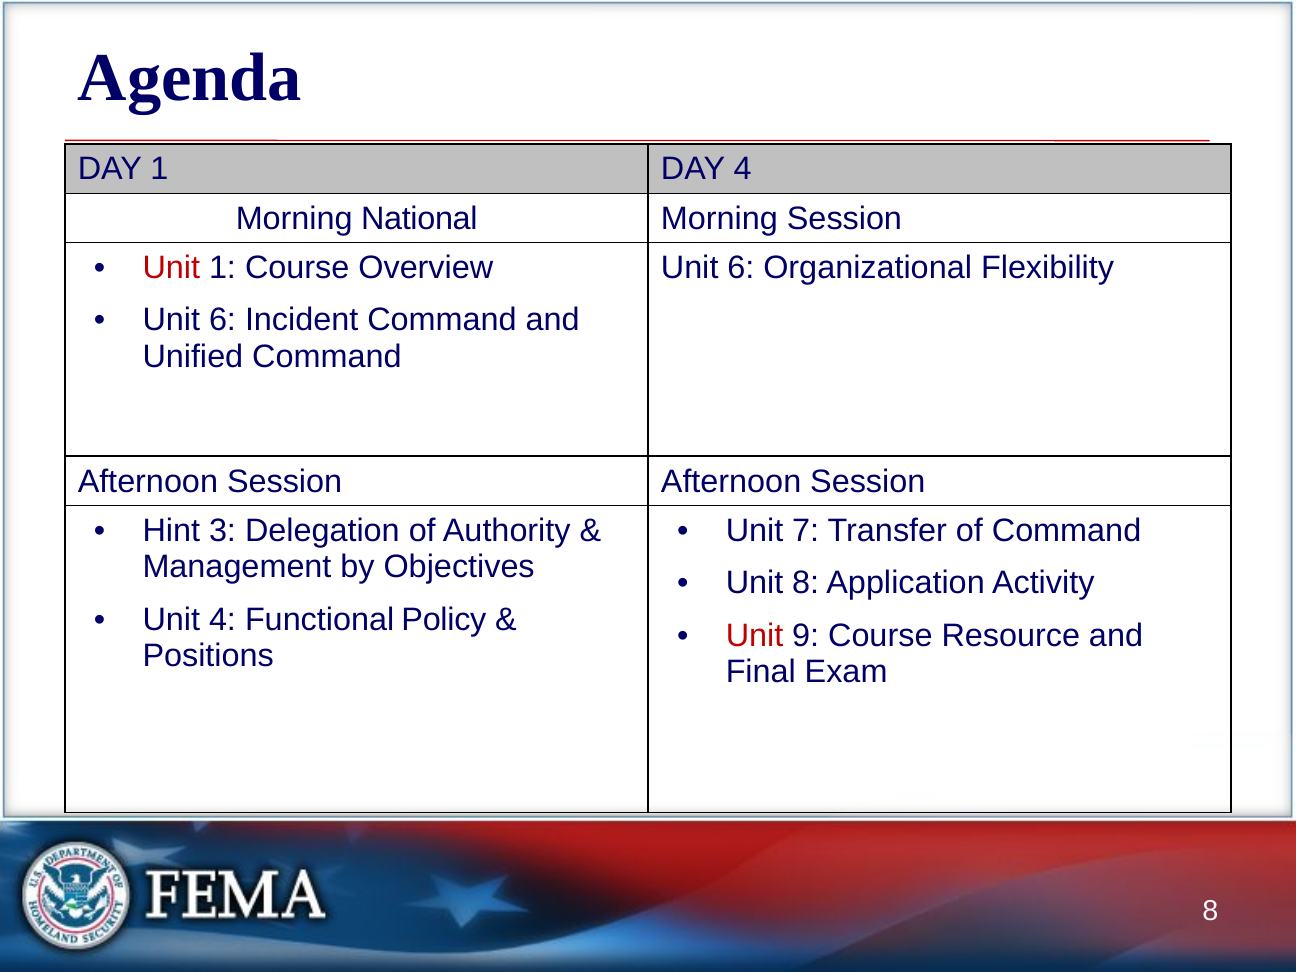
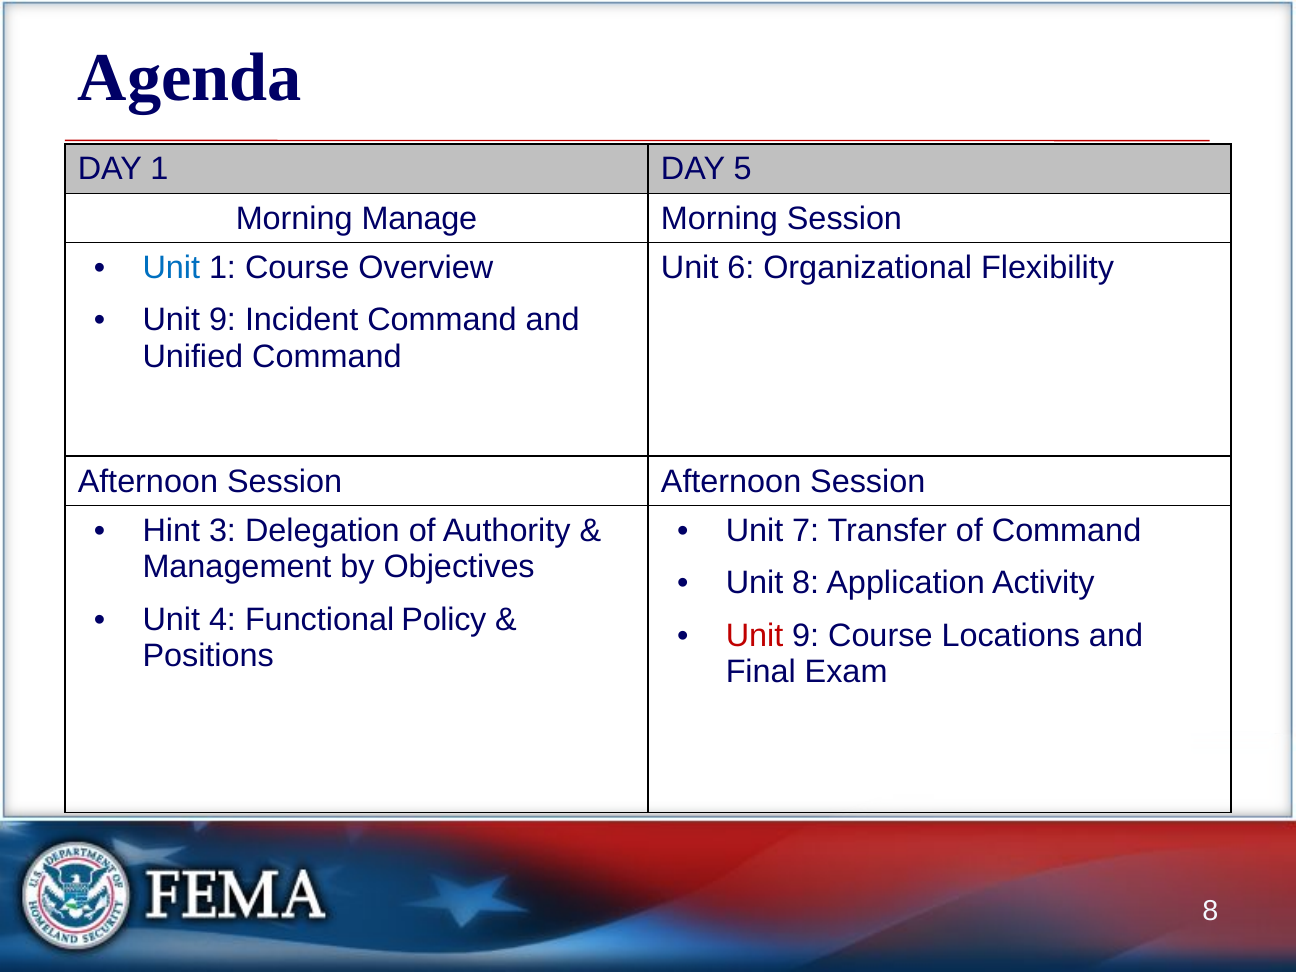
DAY 4: 4 -> 5 (743, 169)
National: National -> Manage (419, 218)
Unit colour: red -> blue (171, 268)
6: 6 -> 9 (222, 320)
Resource: Resource -> Locations (1011, 636)
